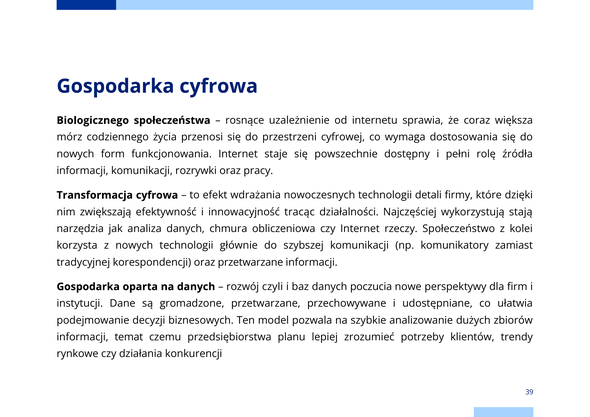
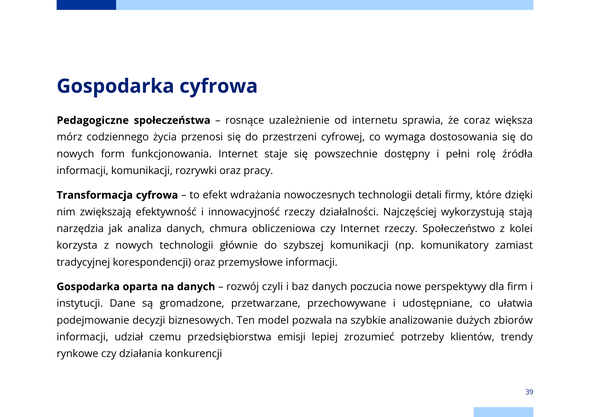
Biologicznego: Biologicznego -> Pedagogiczne (93, 120)
innowacyjność tracąc: tracąc -> rzeczy (300, 212)
oraz przetwarzane: przetwarzane -> przemysłowe (250, 262)
temat: temat -> udział (129, 337)
planu: planu -> emisji (292, 337)
